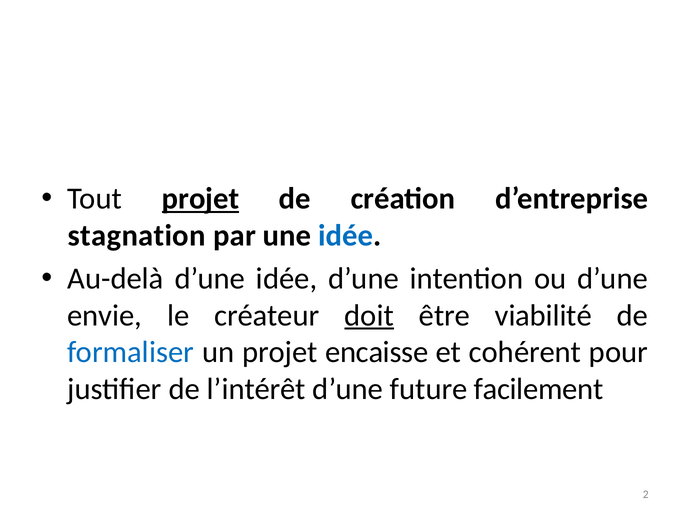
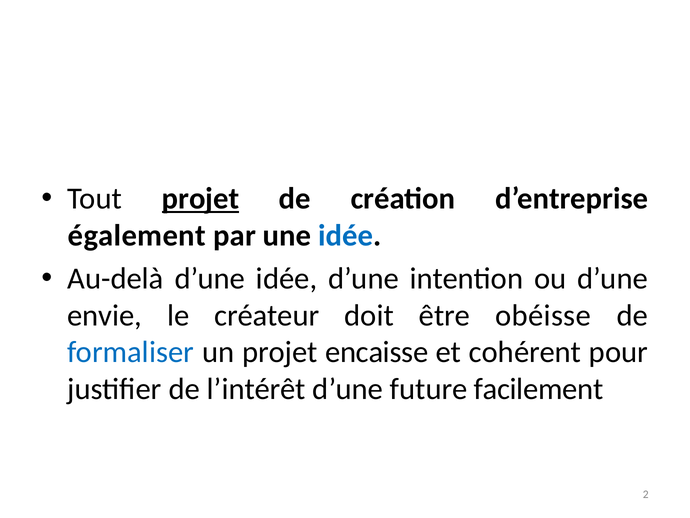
stagnation: stagnation -> également (137, 235)
doit underline: present -> none (369, 315)
viabilité: viabilité -> obéisse (543, 315)
